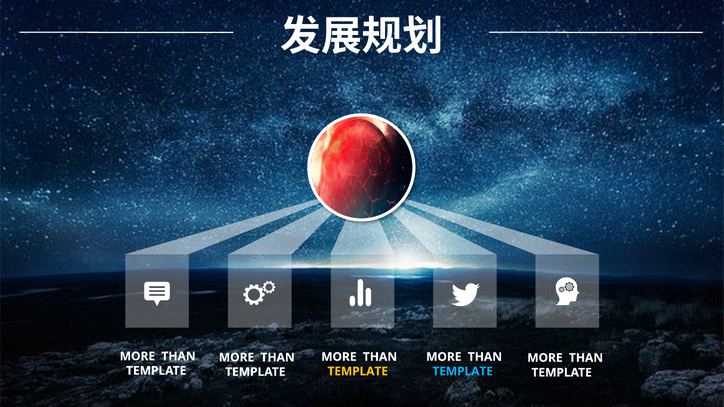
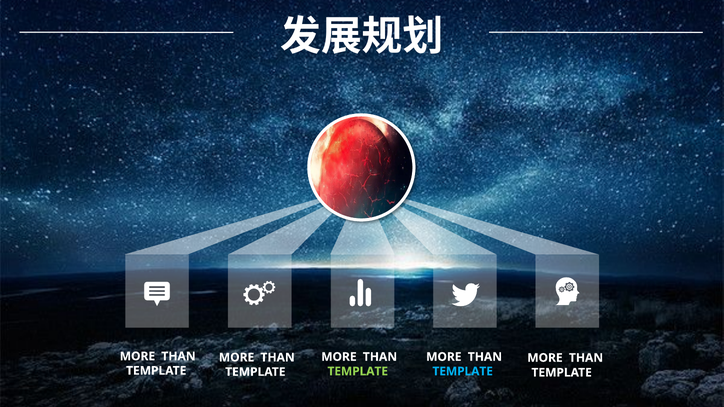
TEMPLATE colour: yellow -> light green (358, 372)
